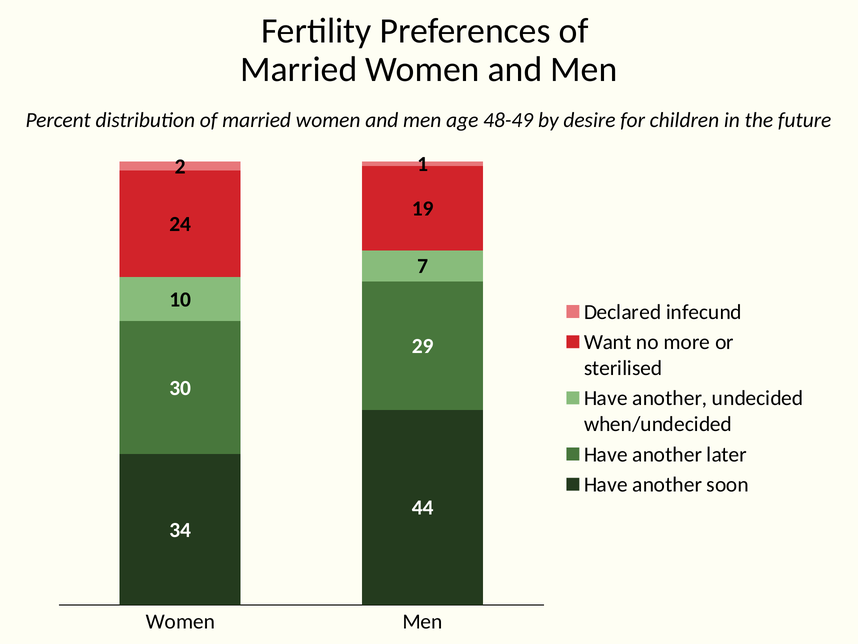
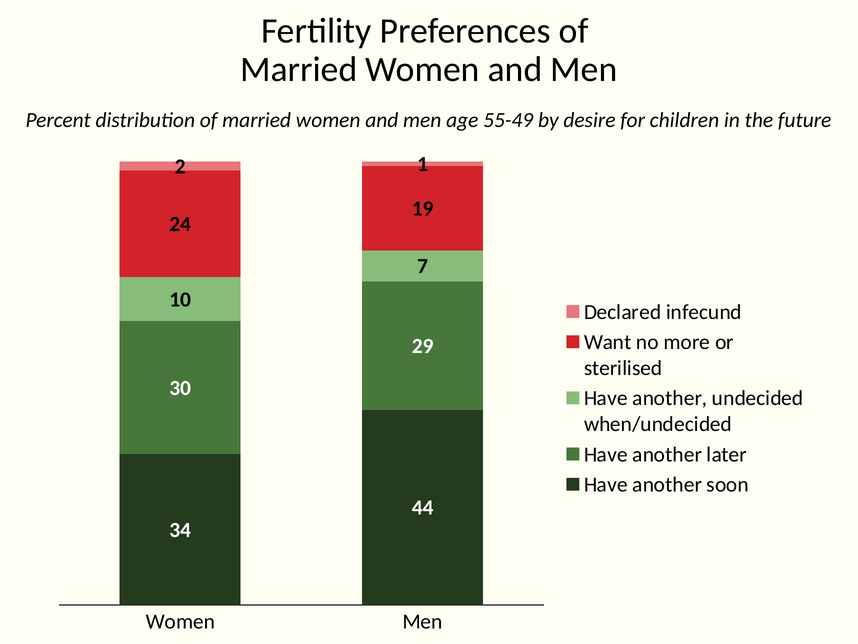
48-49: 48-49 -> 55-49 (508, 120)
